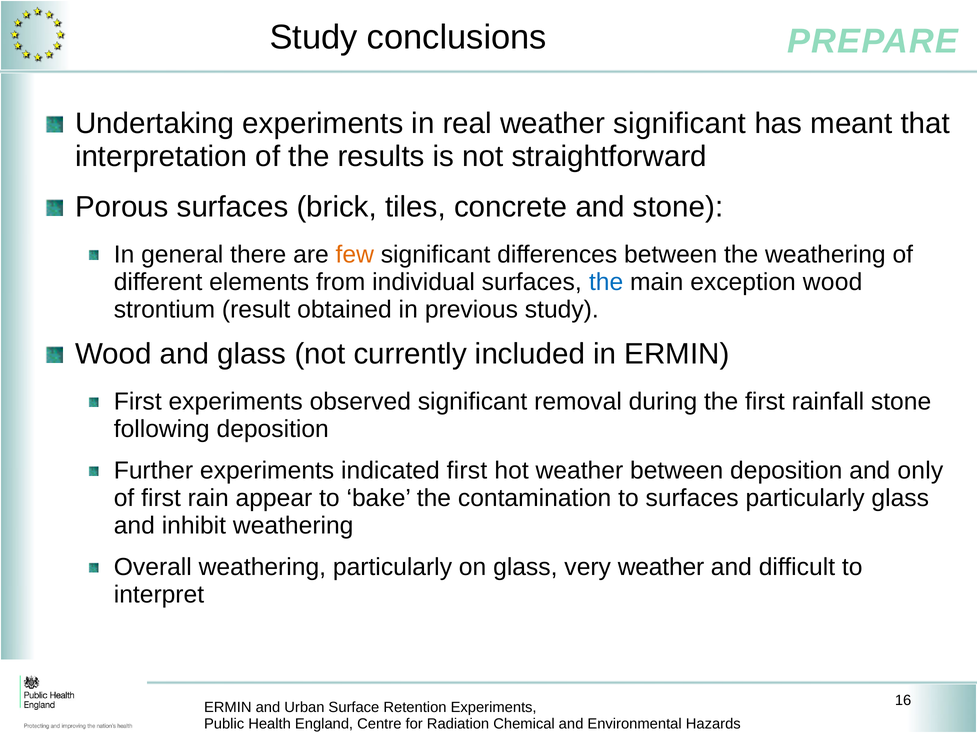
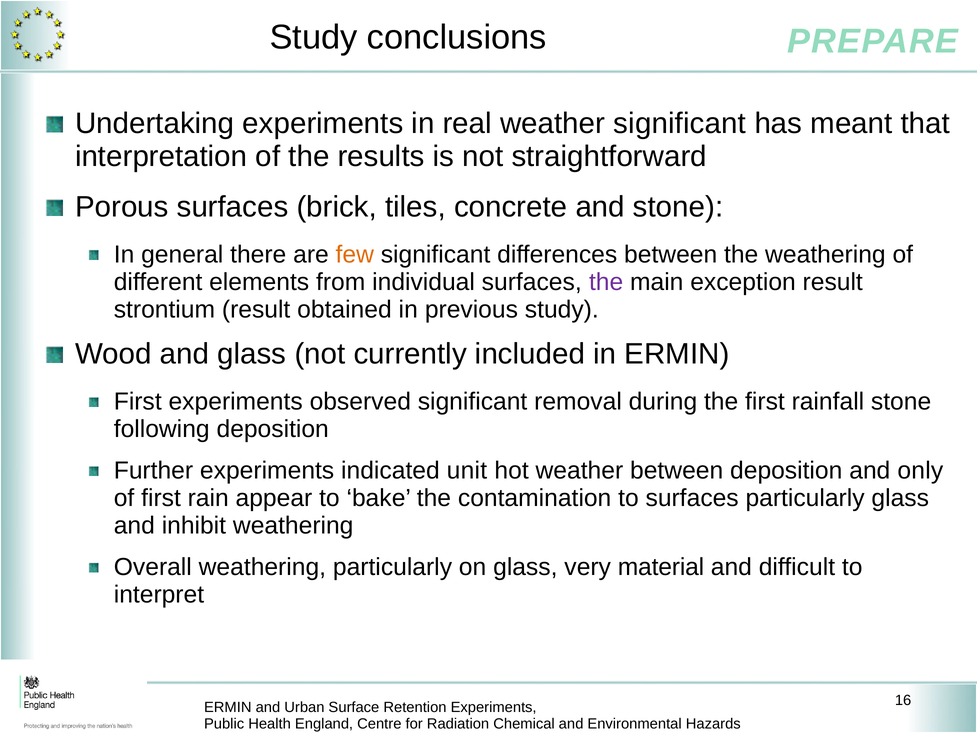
the colour: blue -> purple (606, 282)
exception wood: wood -> result (833, 282)
indicated first: first -> unit (467, 471)
very weather: weather -> material (661, 567)
